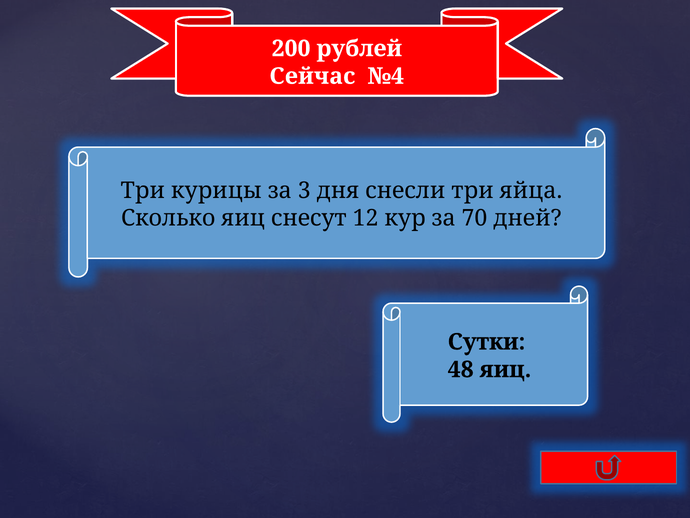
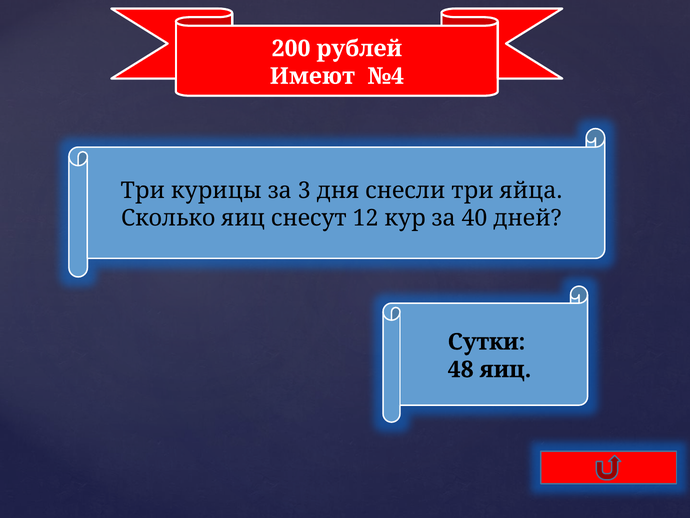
Сейчас: Сейчас -> Имеют (312, 76)
70: 70 -> 40 (474, 218)
